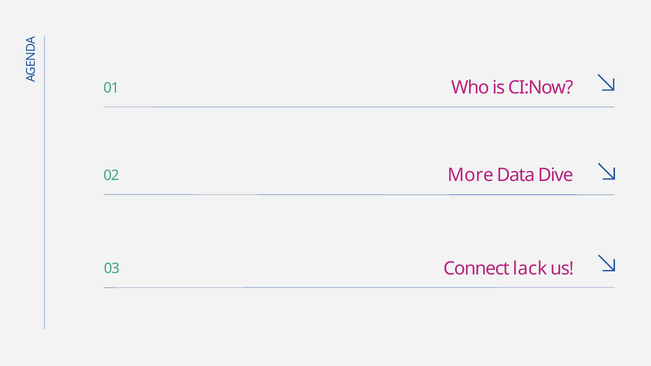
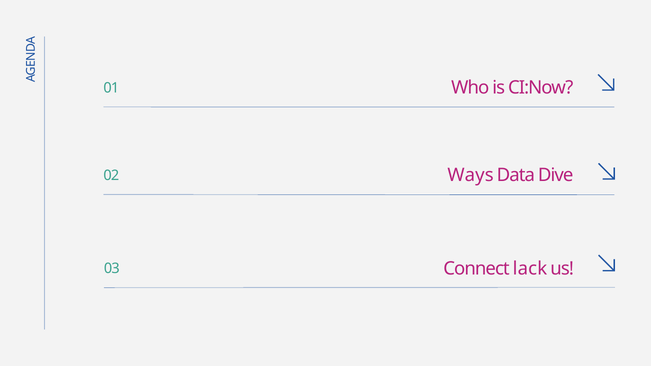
More: More -> Ways (471, 175)
